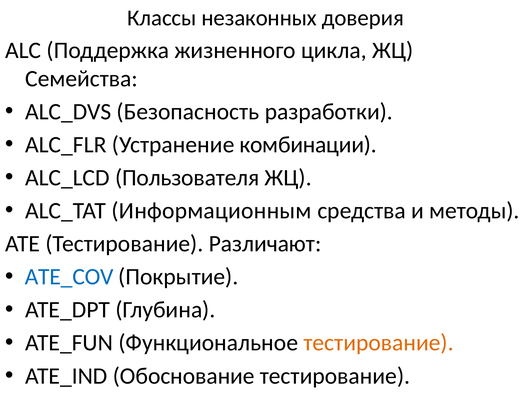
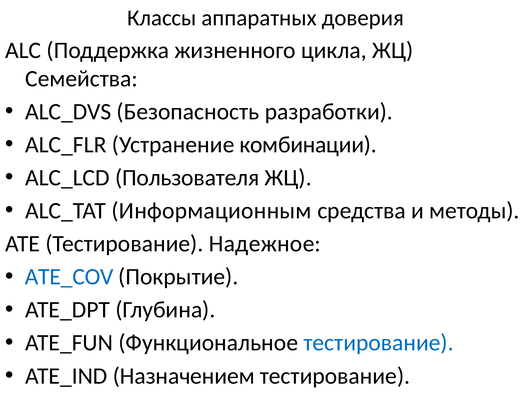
незаконных: незаконных -> аппаратных (259, 18)
Различают: Различают -> Надежное (265, 244)
тестирование colour: orange -> blue (379, 343)
Обоснование: Обоснование -> Назначением (184, 376)
